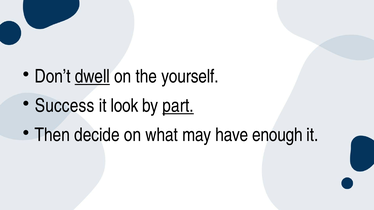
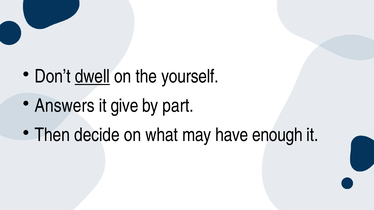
Success: Success -> Answers (65, 106)
look: look -> give (124, 106)
part underline: present -> none (178, 106)
